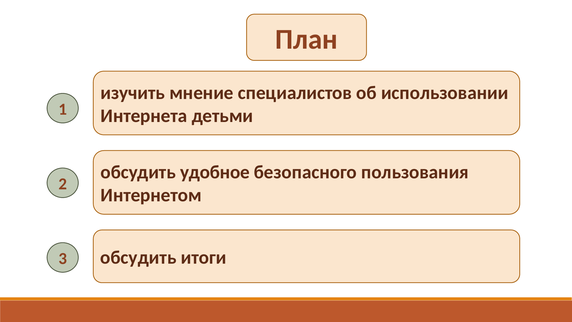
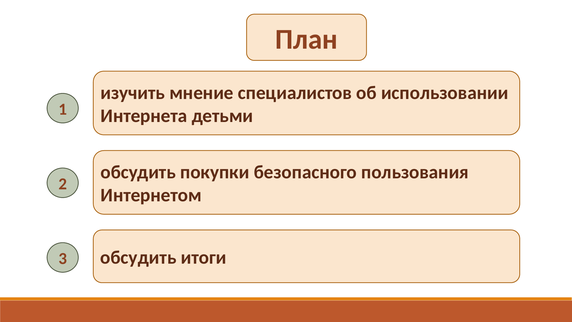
удобное: удобное -> покупки (215, 172)
